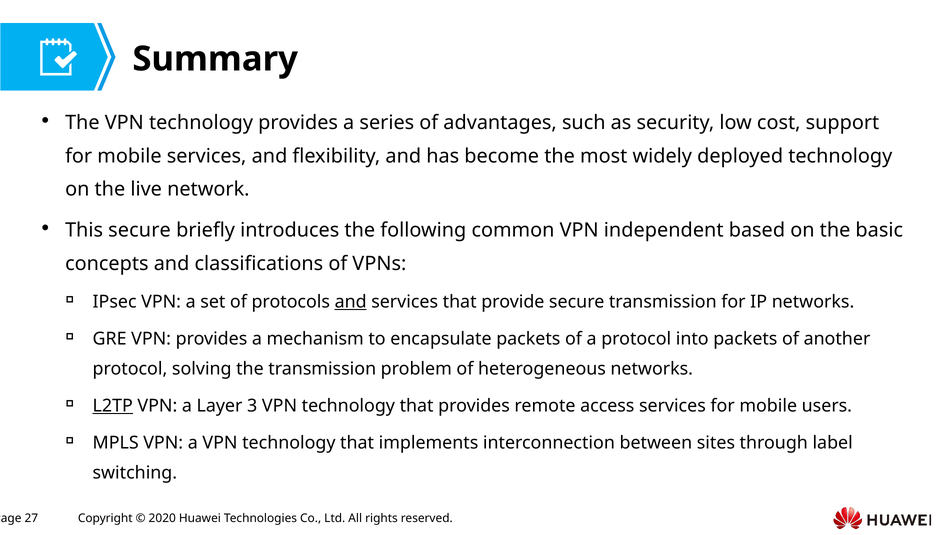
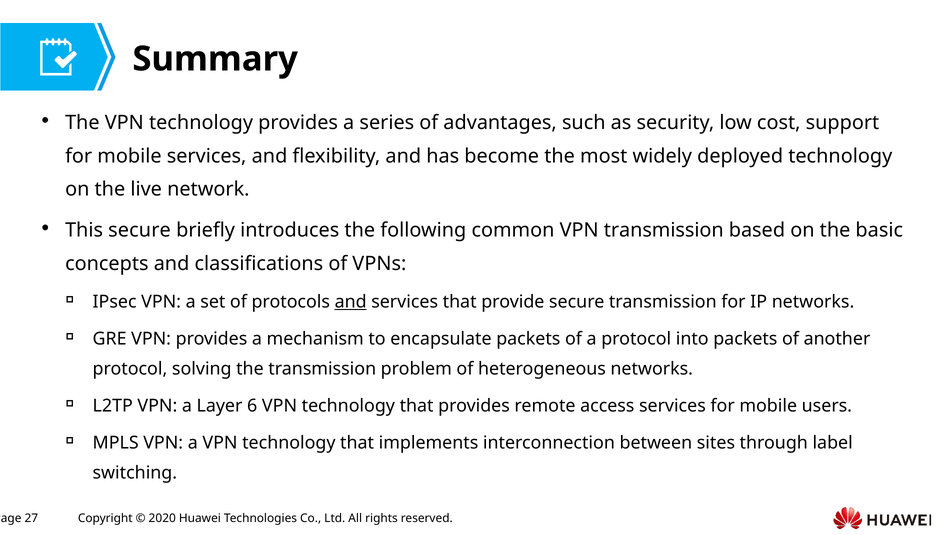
VPN independent: independent -> transmission (664, 231)
L2TP underline: present -> none (113, 406)
3: 3 -> 6 (252, 406)
